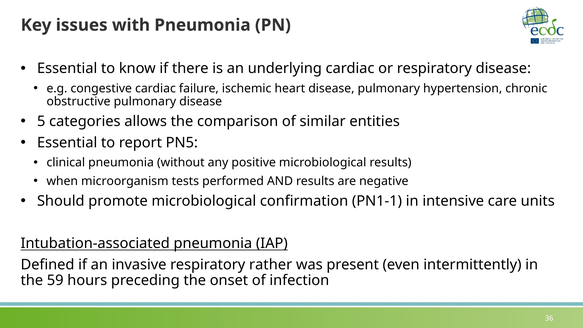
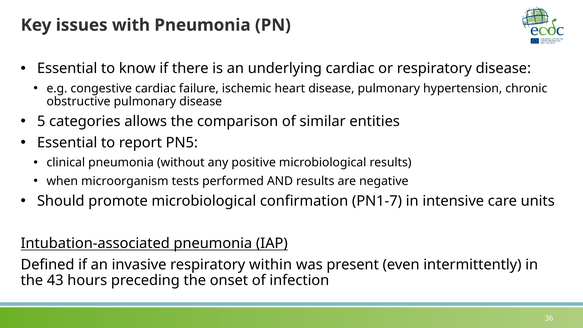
PN1-1: PN1-1 -> PN1-7 (377, 201)
rather: rather -> within (271, 265)
59: 59 -> 43 (55, 280)
